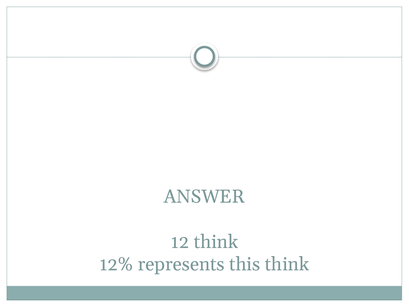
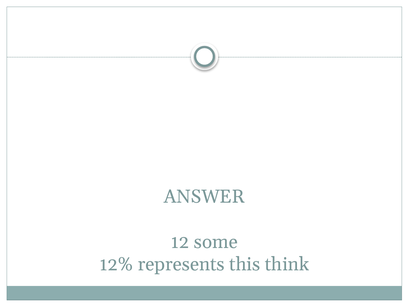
12 think: think -> some (216, 242)
